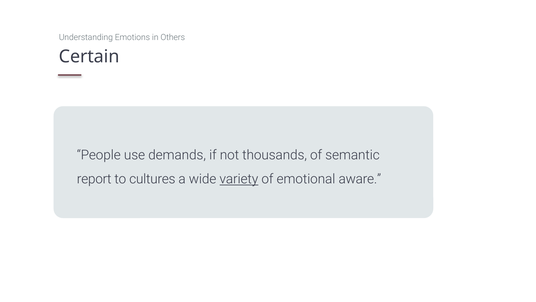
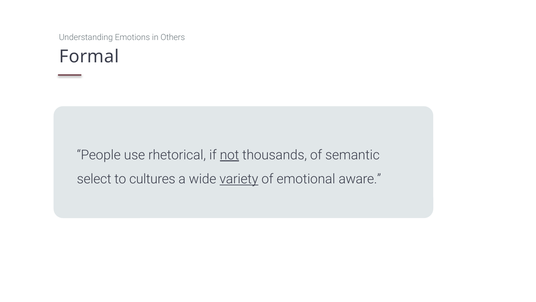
Certain: Certain -> Formal (89, 57)
demands: demands -> rhetorical (177, 155)
not underline: none -> present (229, 155)
report: report -> select (94, 179)
